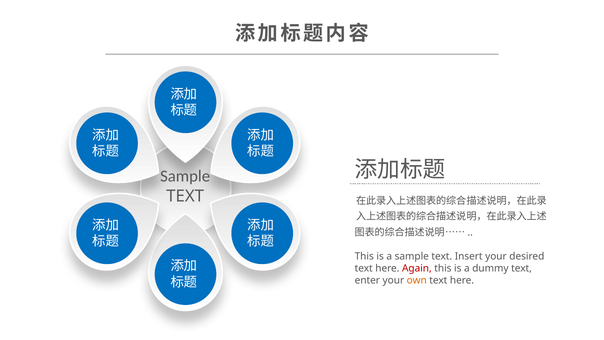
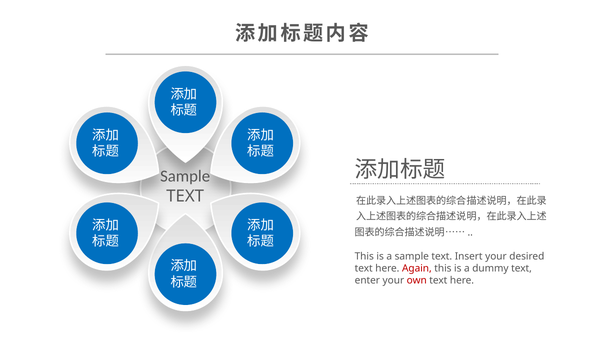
own colour: orange -> red (417, 280)
